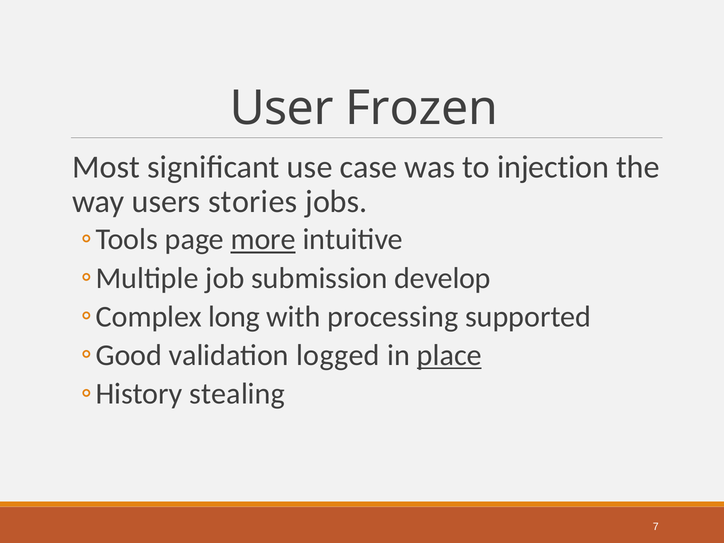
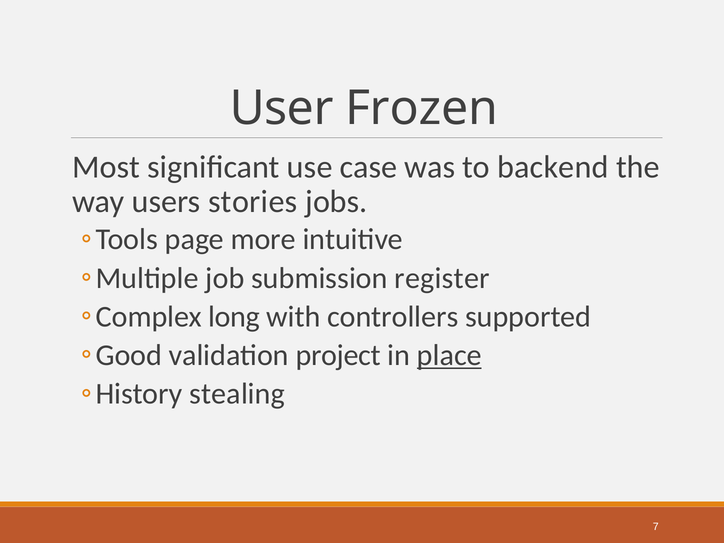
injection: injection -> backend (553, 167)
more underline: present -> none (263, 239)
develop: develop -> register (442, 278)
processing: processing -> controllers (393, 317)
logged: logged -> project (338, 355)
